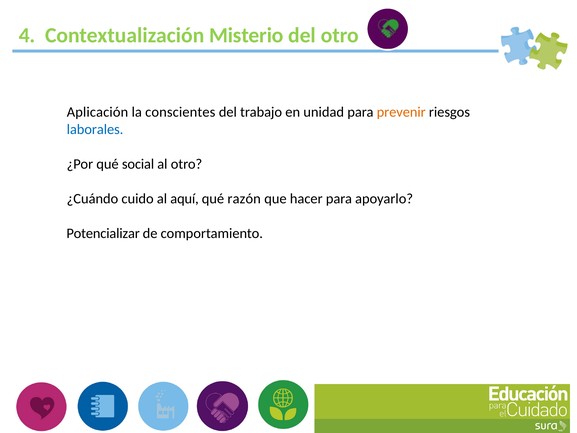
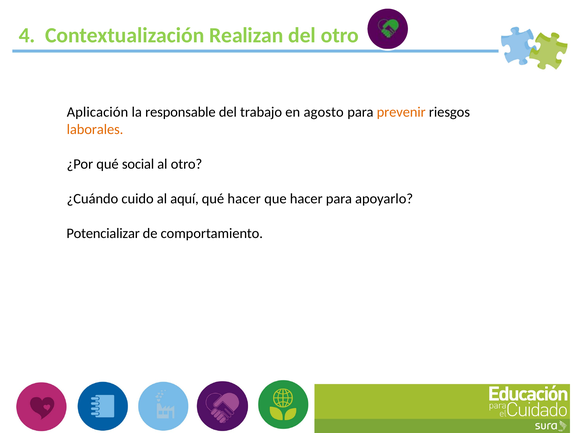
Misterio: Misterio -> Realizan (246, 35)
conscientes: conscientes -> responsable (180, 112)
unidad: unidad -> agosto (324, 112)
laborales colour: blue -> orange (95, 129)
qué razón: razón -> hacer (244, 198)
